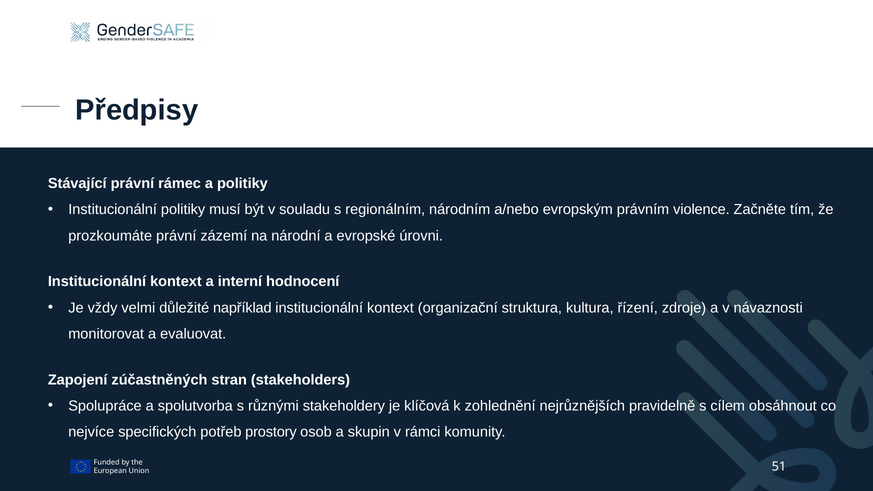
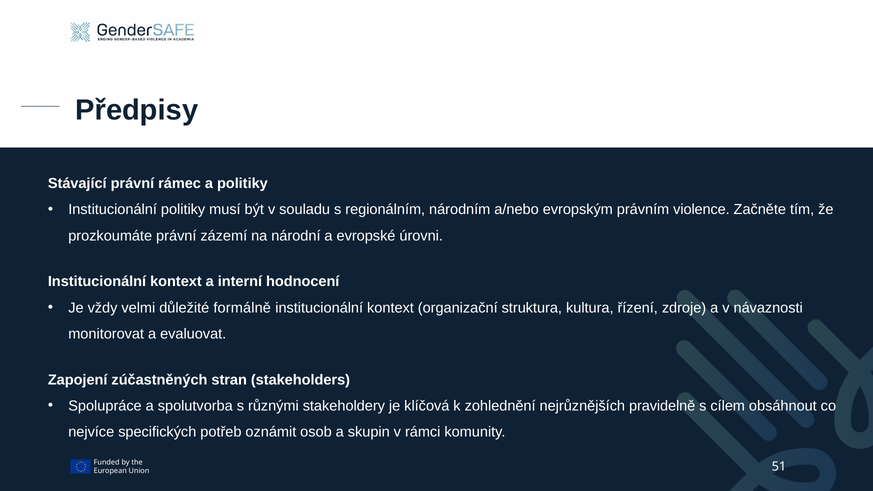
například: například -> formálně (242, 308)
prostory: prostory -> oznámit (271, 432)
